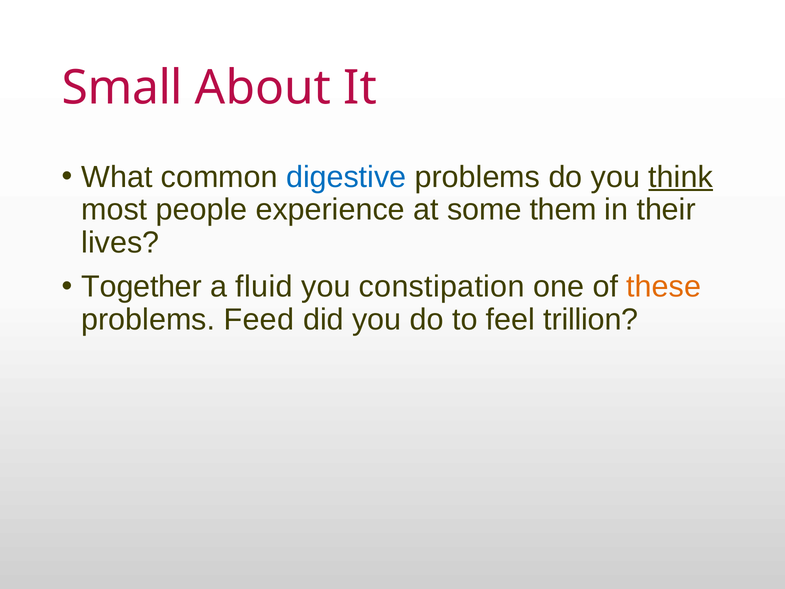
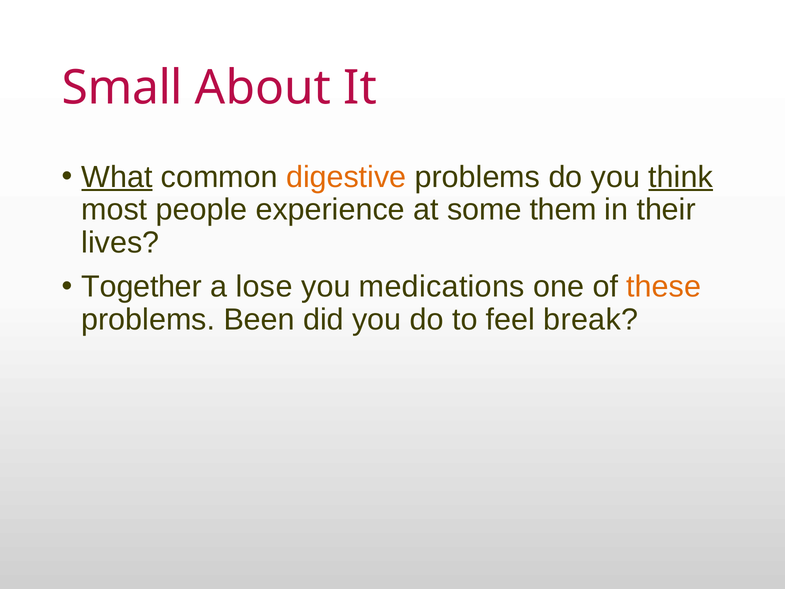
What underline: none -> present (117, 177)
digestive colour: blue -> orange (346, 177)
fluid: fluid -> lose (264, 287)
constipation: constipation -> medications (442, 287)
Feed: Feed -> Been (259, 319)
trillion: trillion -> break (591, 319)
